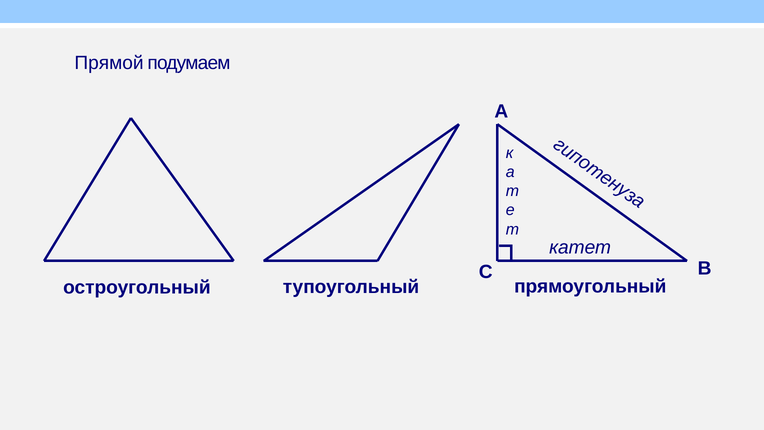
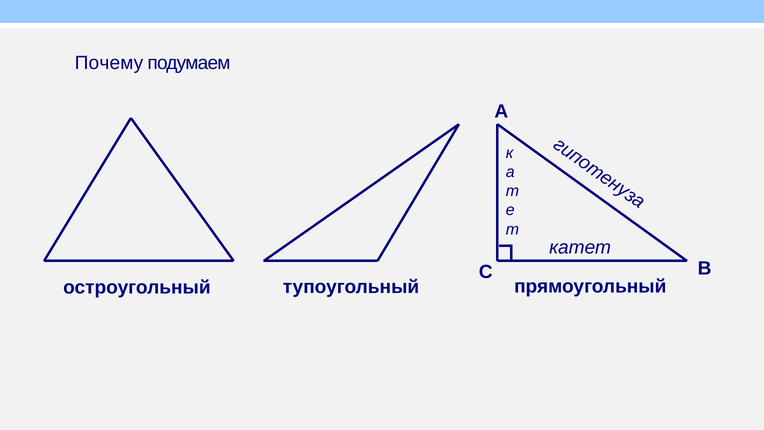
Прямой: Прямой -> Почему (109, 63)
